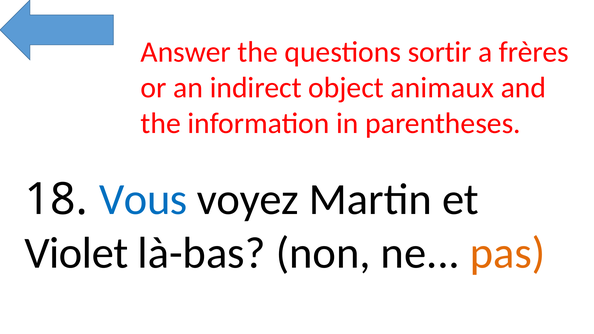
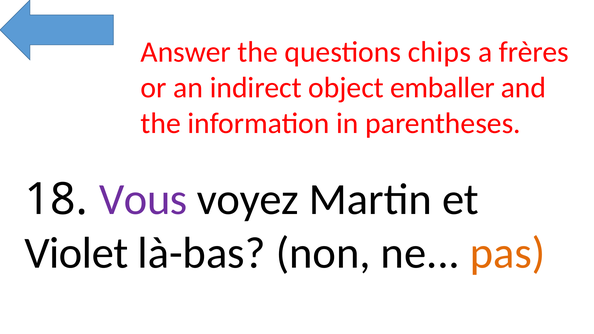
sortir: sortir -> chips (439, 52)
animaux: animaux -> emballer (442, 88)
Vous colour: blue -> purple (143, 200)
